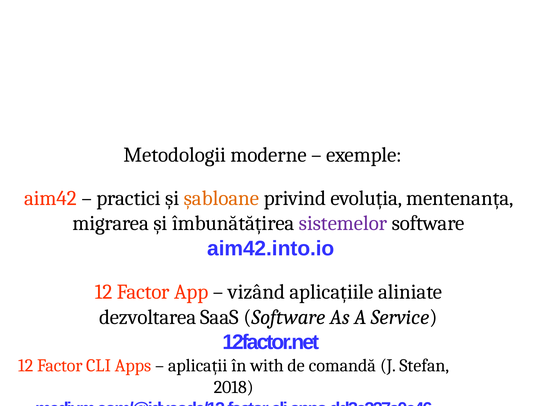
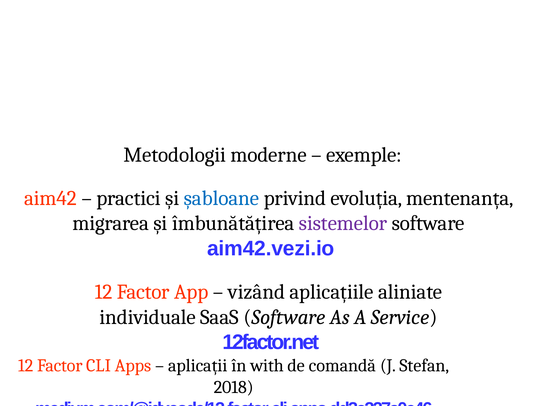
șabloane colour: orange -> blue (222, 198)
aim42.into.io: aim42.into.io -> aim42.vezi.io (271, 248)
dezvoltarea: dezvoltarea -> individuale (148, 317)
